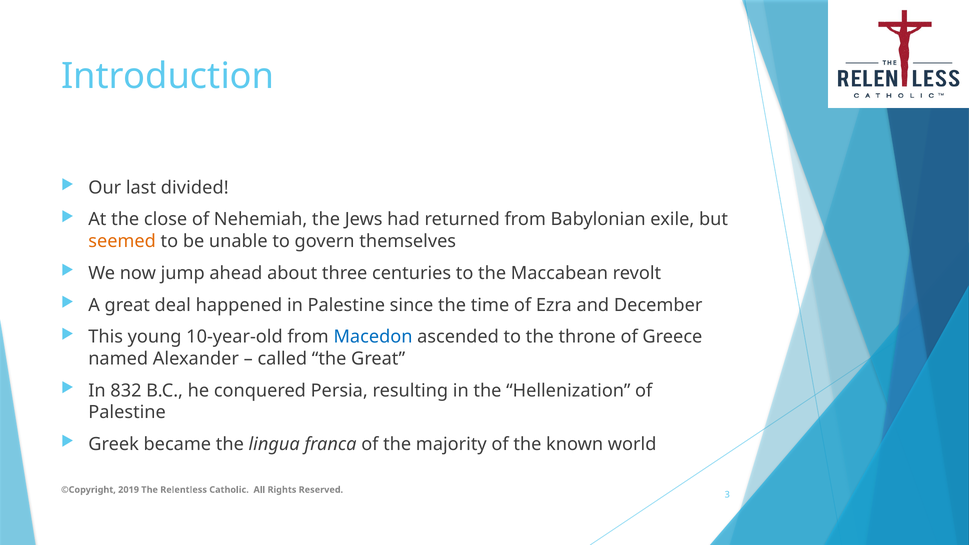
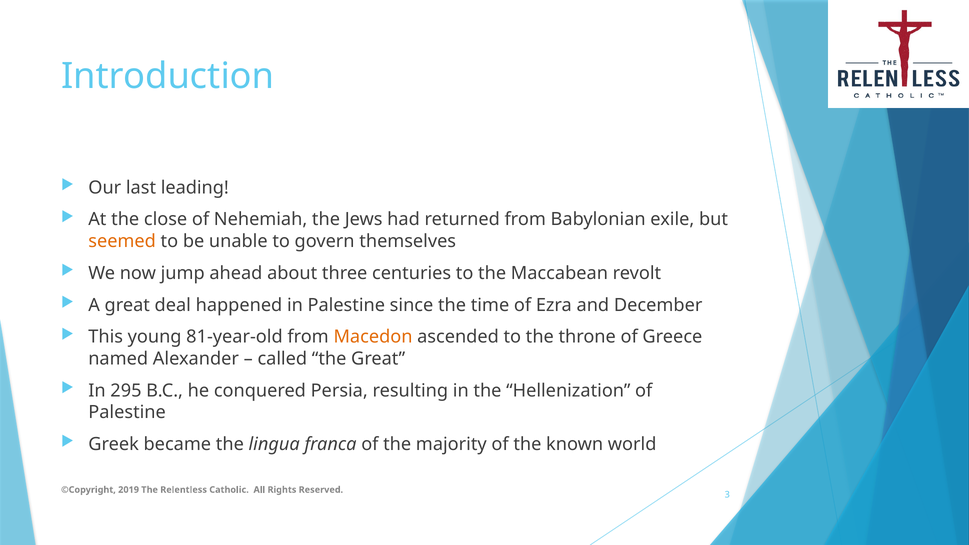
divided: divided -> leading (195, 188)
10-year-old: 10-year-old -> 81-year-old (234, 337)
Macedon colour: blue -> orange (373, 337)
832: 832 -> 295 (126, 391)
